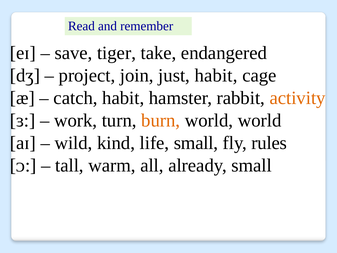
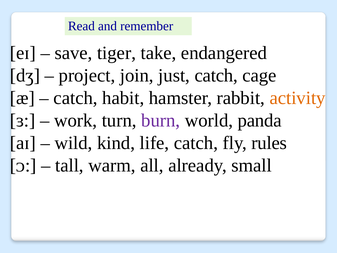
just habit: habit -> catch (216, 75)
burn colour: orange -> purple (161, 120)
world world: world -> panda (260, 120)
life small: small -> catch (196, 143)
